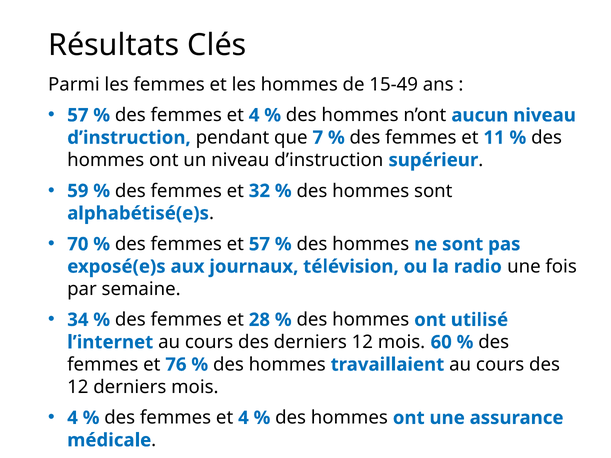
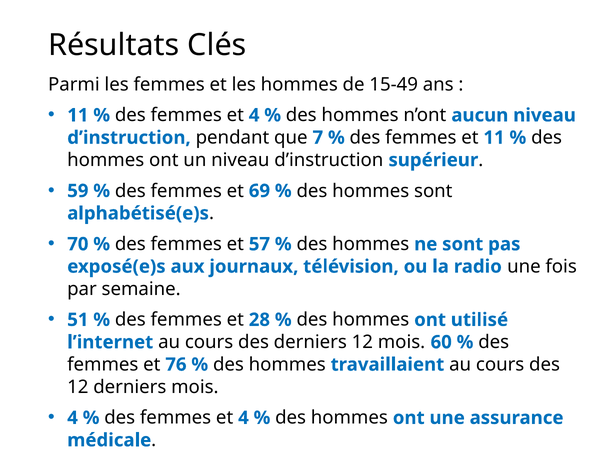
57: 57 -> 11 (78, 115)
32: 32 -> 69 (259, 191)
34: 34 -> 51 (78, 320)
